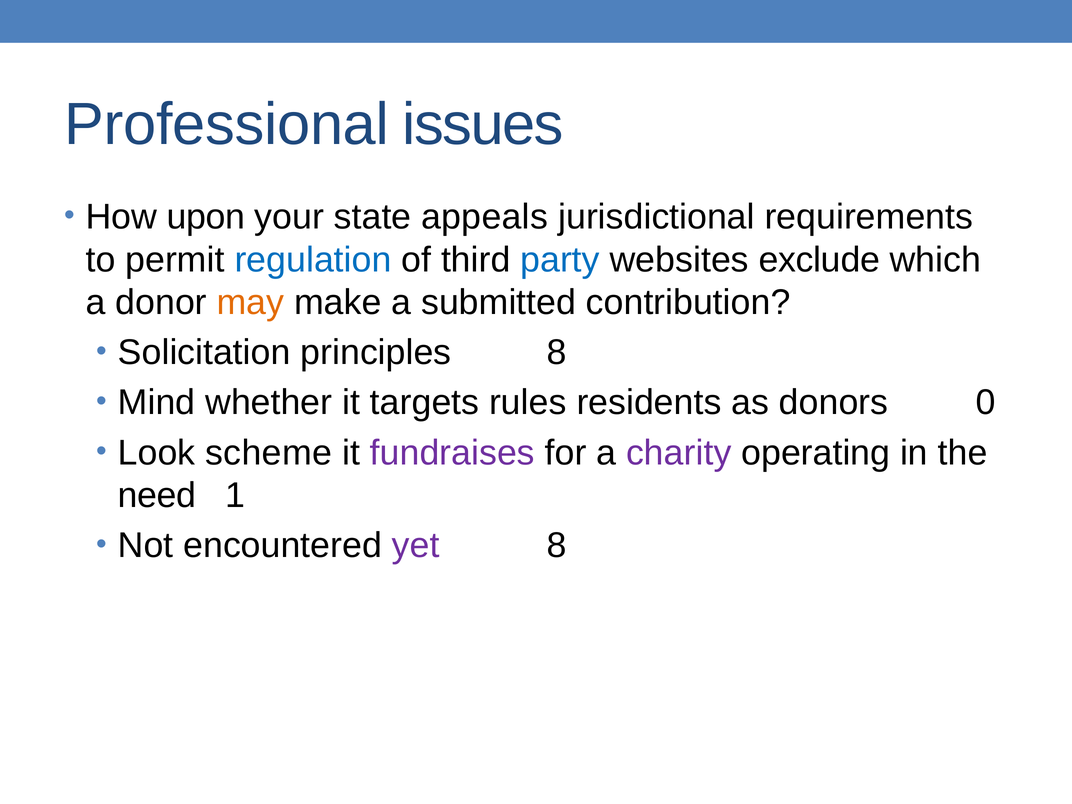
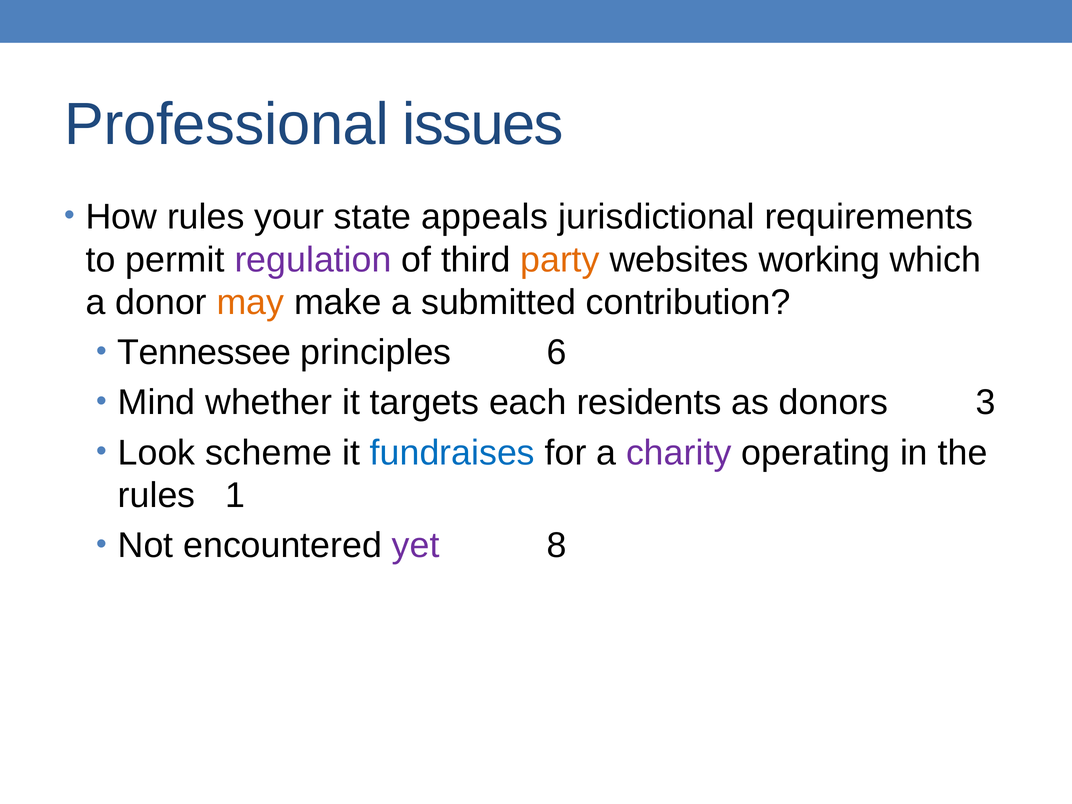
How upon: upon -> rules (206, 217)
regulation colour: blue -> purple (313, 260)
party colour: blue -> orange (560, 260)
exclude: exclude -> working (819, 260)
Solicitation: Solicitation -> Tennessee (204, 353)
principles 8: 8 -> 6 (557, 353)
rules: rules -> each (528, 403)
0: 0 -> 3 (985, 403)
fundraises colour: purple -> blue (452, 453)
need: need -> rules (157, 496)
